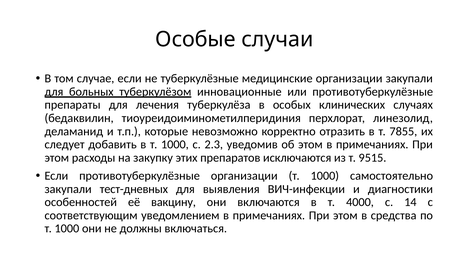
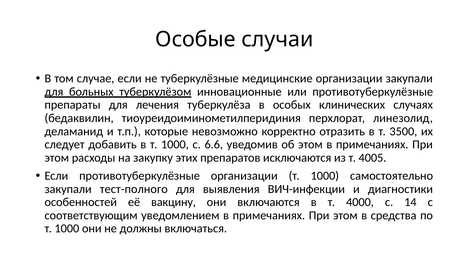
7855: 7855 -> 3500 (403, 131)
2.3: 2.3 -> 6.6 (214, 144)
9515: 9515 -> 4005 (372, 158)
тест-дневных: тест-дневных -> тест-полного (134, 189)
